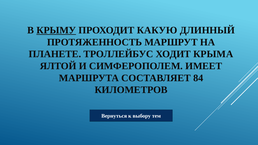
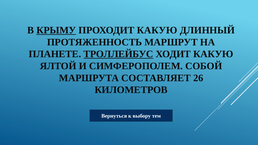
ТРОЛЛЕЙБУС underline: none -> present (118, 54)
ХОДИТ КРЫМА: КРЫМА -> КАКУЮ (213, 54)
ИМЕЕТ: ИМЕЕТ -> СОБОЙ (204, 66)
84: 84 -> 26 (198, 78)
